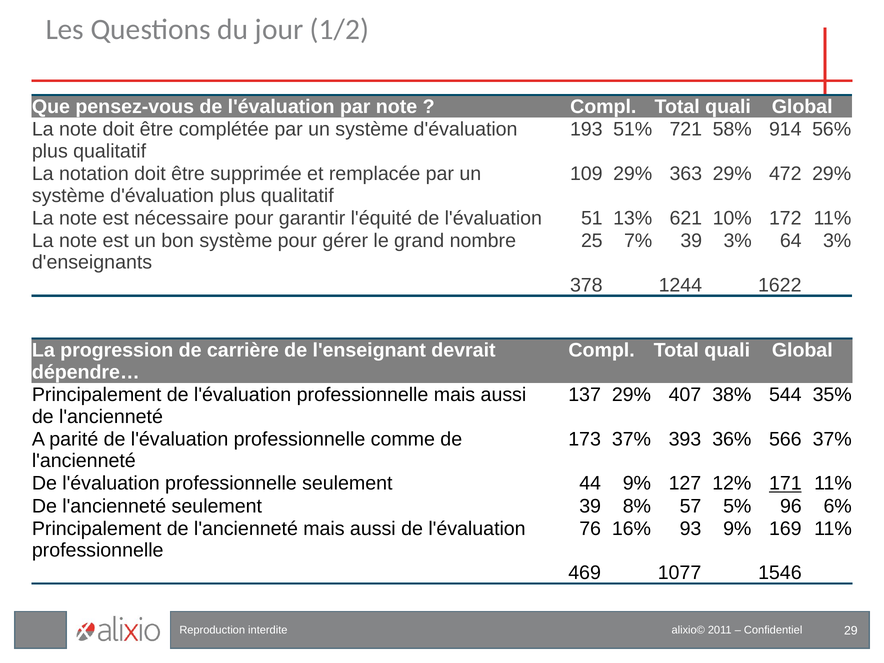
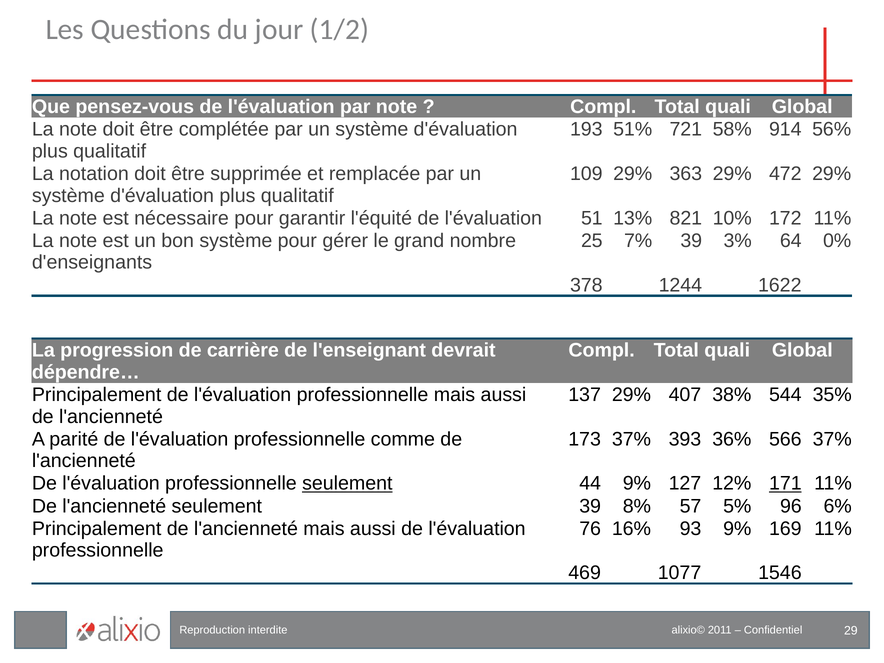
621: 621 -> 821 (686, 218)
64 3%: 3% -> 0% (837, 241)
seulement underline: none -> present (347, 483)
